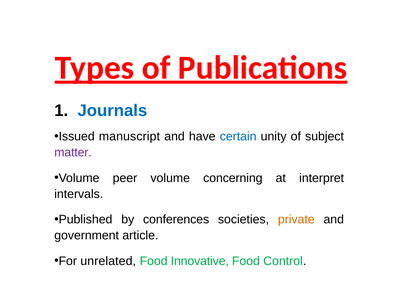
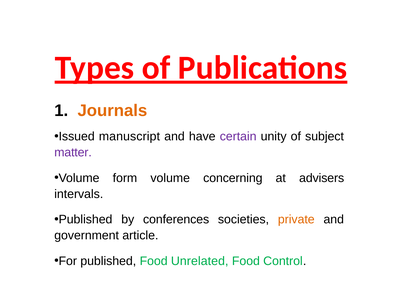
Journals colour: blue -> orange (112, 110)
certain colour: blue -> purple (238, 136)
peer: peer -> form (125, 178)
interpret: interpret -> advisers (322, 178)
For unrelated: unrelated -> published (108, 261)
Innovative: Innovative -> Unrelated (200, 261)
